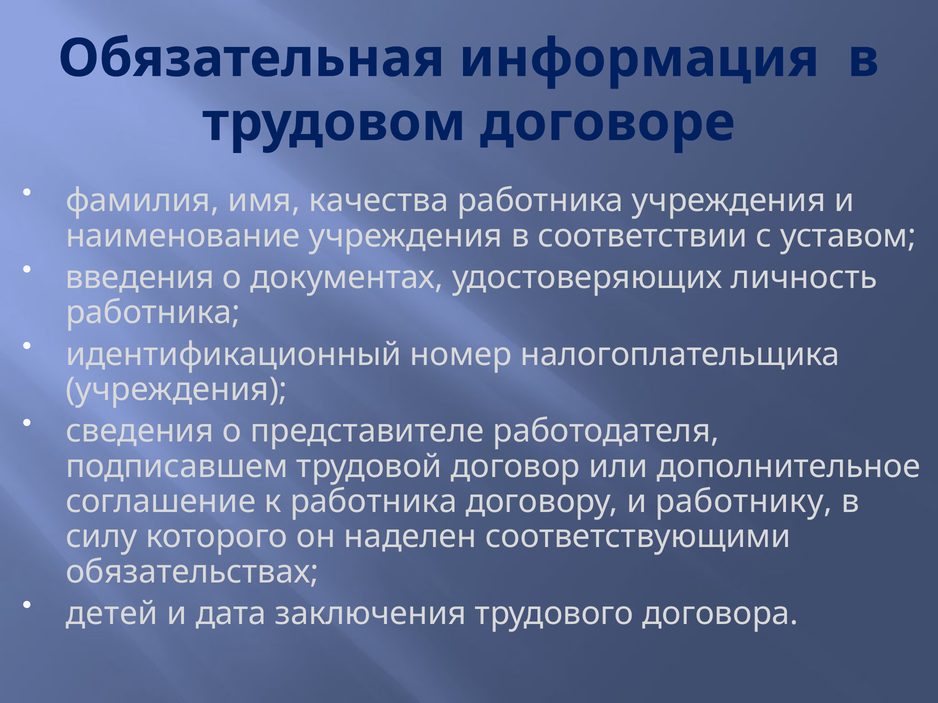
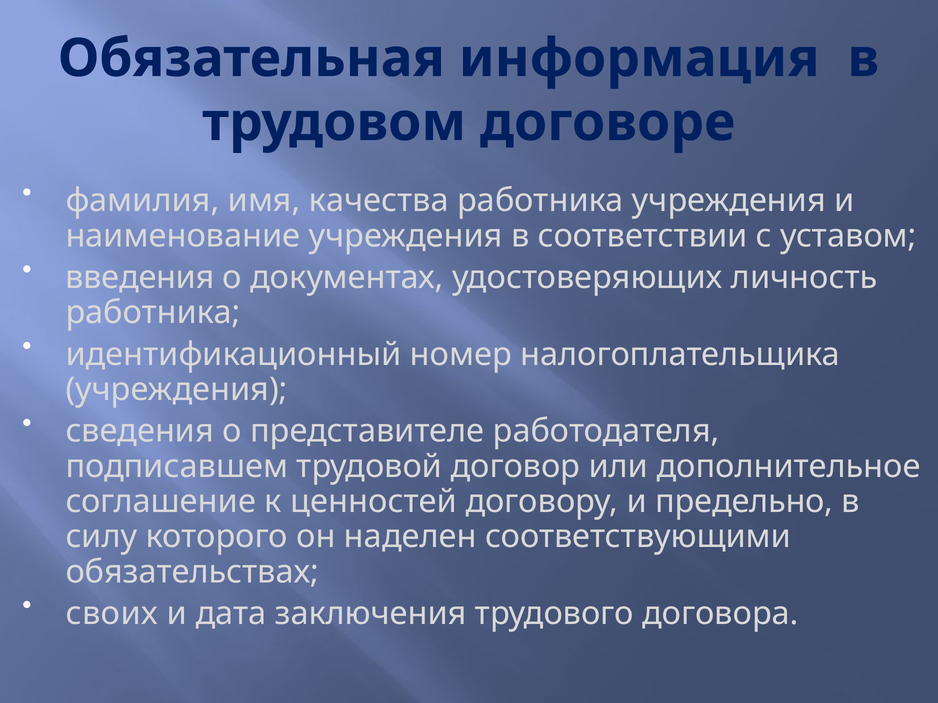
к работника: работника -> ценностей (374, 502)
работнику: работнику -> предельно (744, 502)
детей: детей -> своих (112, 614)
